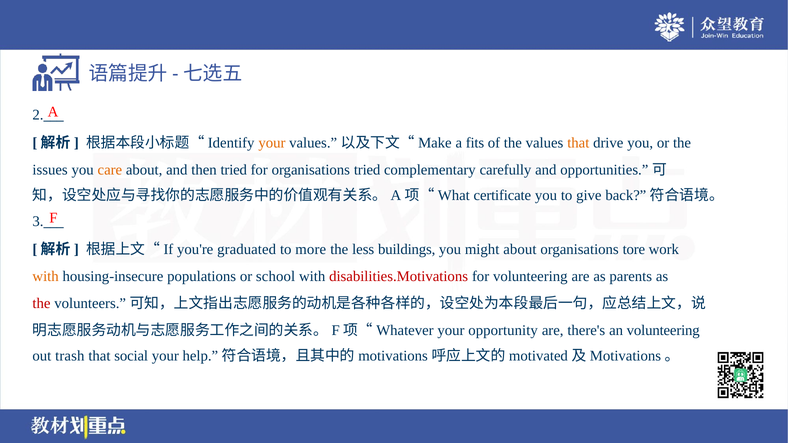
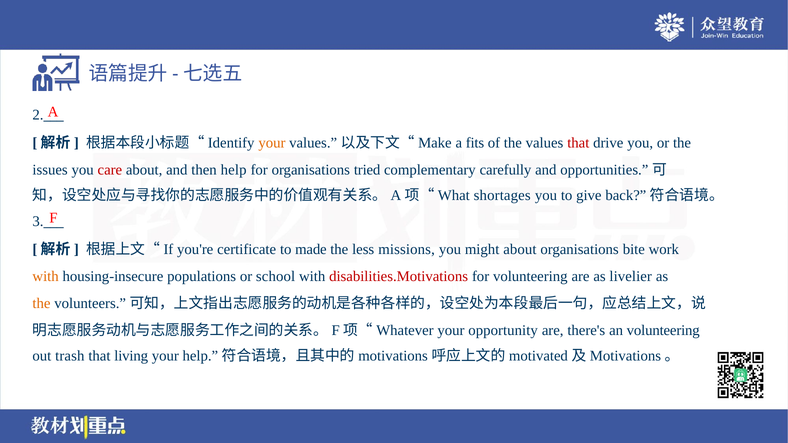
that colour: orange -> red (578, 143)
care colour: orange -> red (110, 170)
then tried: tried -> help (234, 170)
certificate: certificate -> shortages (502, 195)
graduated: graduated -> certificate (247, 250)
more: more -> made (311, 250)
buildings: buildings -> missions (407, 250)
tore: tore -> bite (634, 250)
parents: parents -> livelier (631, 277)
the colour: red -> orange (41, 304)
social: social -> living (131, 356)
